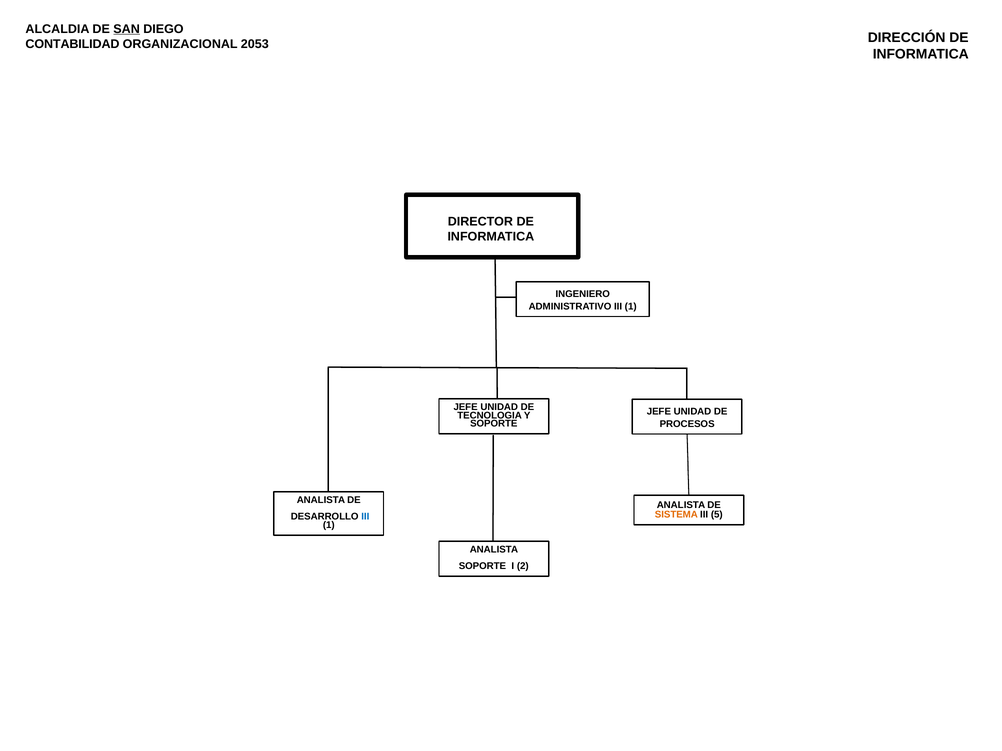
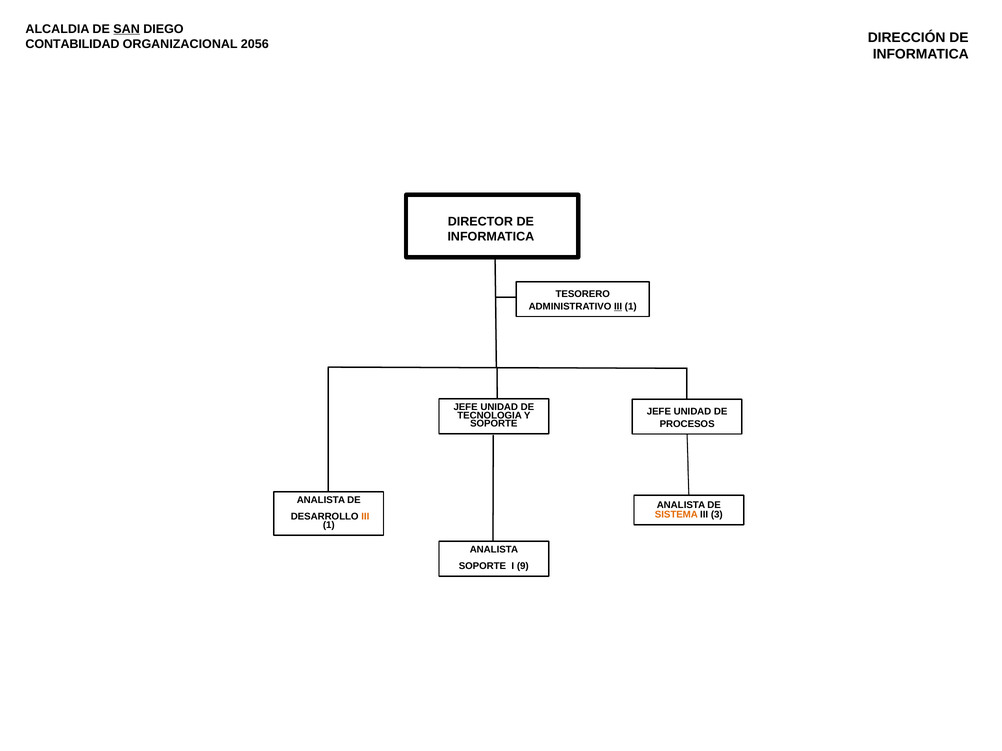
2053: 2053 -> 2056 (255, 44)
INGENIERO: INGENIERO -> TESORERO (583, 294)
III underline: none -> present (618, 307)
5: 5 -> 3 (717, 515)
III colour: blue -> orange (365, 517)
2: 2 -> 9 (523, 567)
